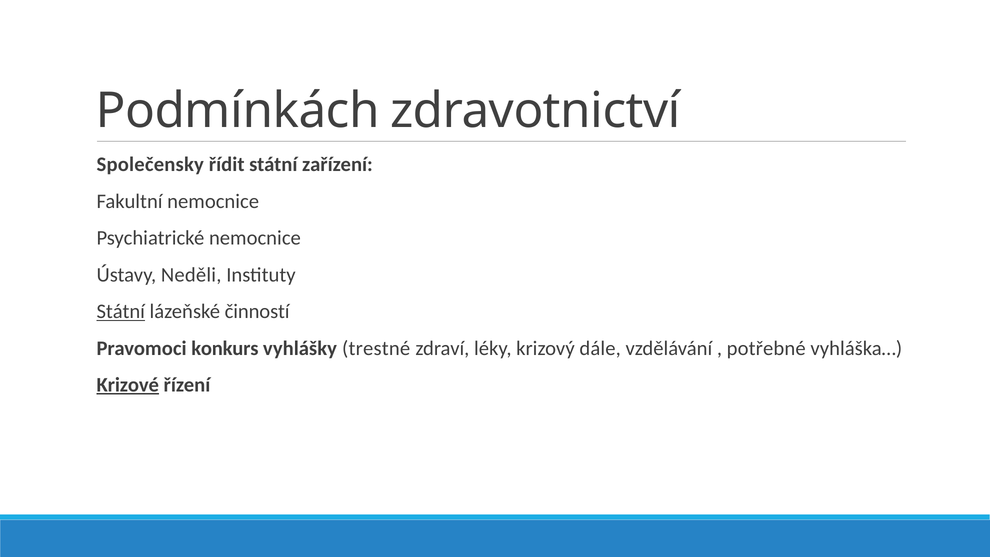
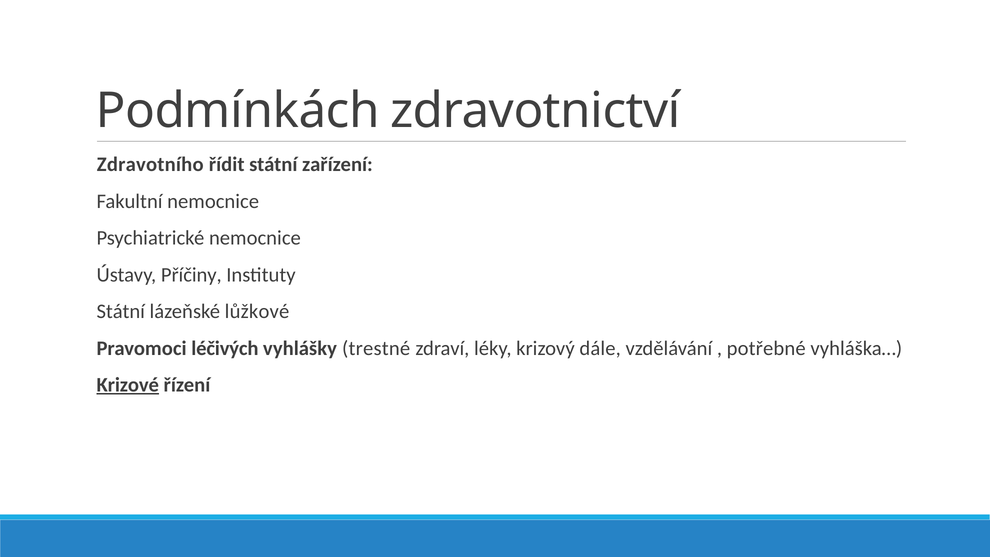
Společensky: Společensky -> Zdravotního (150, 165)
Neděli: Neděli -> Příčiny (191, 275)
Státní underline: present -> none (121, 311)
činností: činností -> lůžkové (257, 311)
konkurs: konkurs -> léčivých (225, 348)
